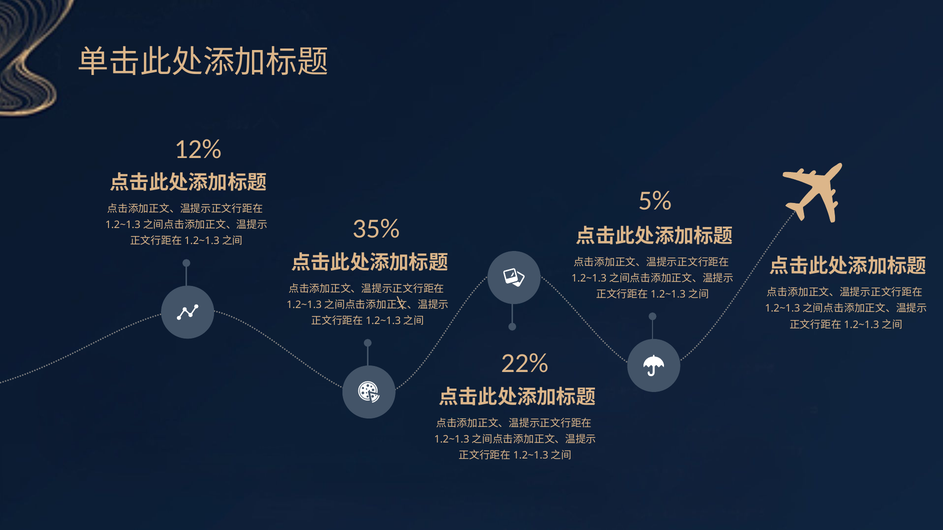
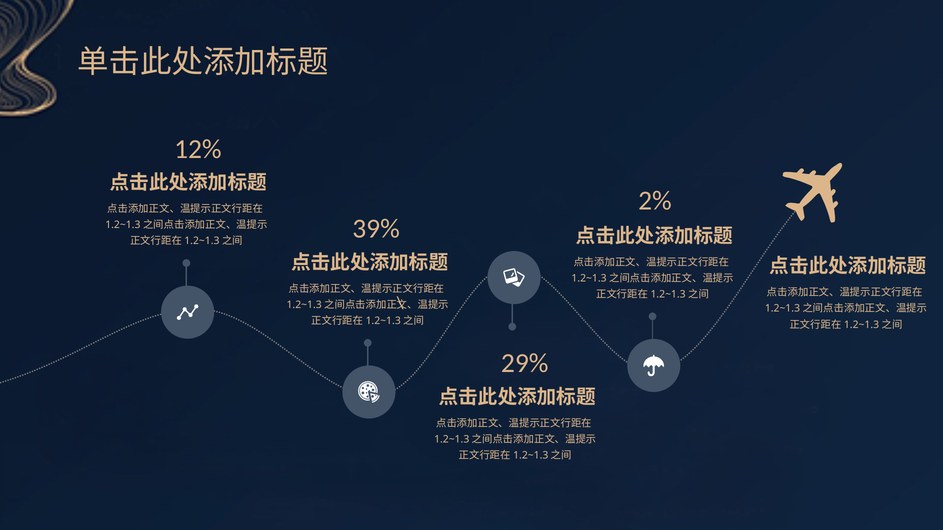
5%: 5% -> 2% (655, 201)
35%: 35% -> 39% (376, 229)
22%: 22% -> 29% (525, 364)
